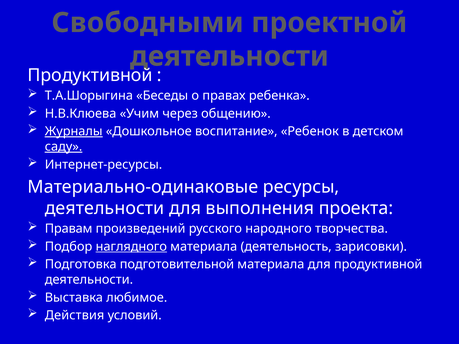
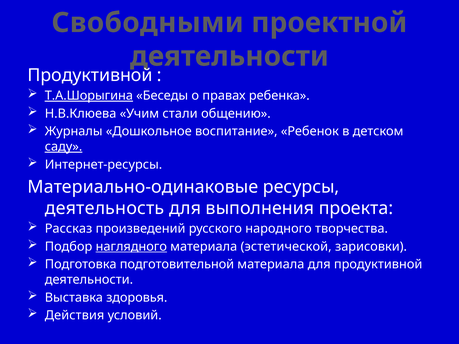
Т.А.Шорыгина underline: none -> present (89, 96)
через: через -> стали (180, 114)
Журналы underline: present -> none (74, 131)
деятельности: деятельности -> деятельность (105, 208)
Правам: Правам -> Рассказ (69, 229)
деятельность: деятельность -> эстетической (286, 247)
любимое: любимое -> здоровья (137, 298)
